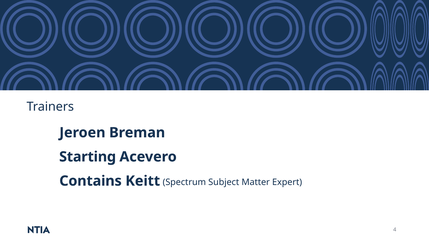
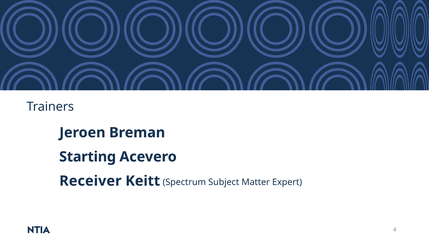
Contains: Contains -> Receiver (90, 181)
